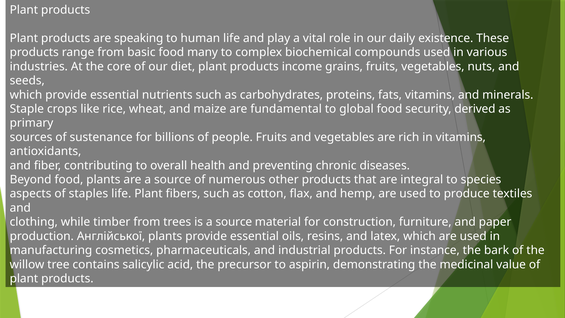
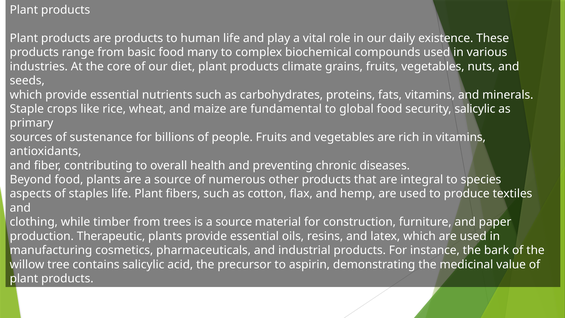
are speaking: speaking -> products (139, 38)
income: income -> climate (302, 66)
security derived: derived -> salicylic (475, 109)
Англійської: Англійської -> Therapeutic (111, 236)
